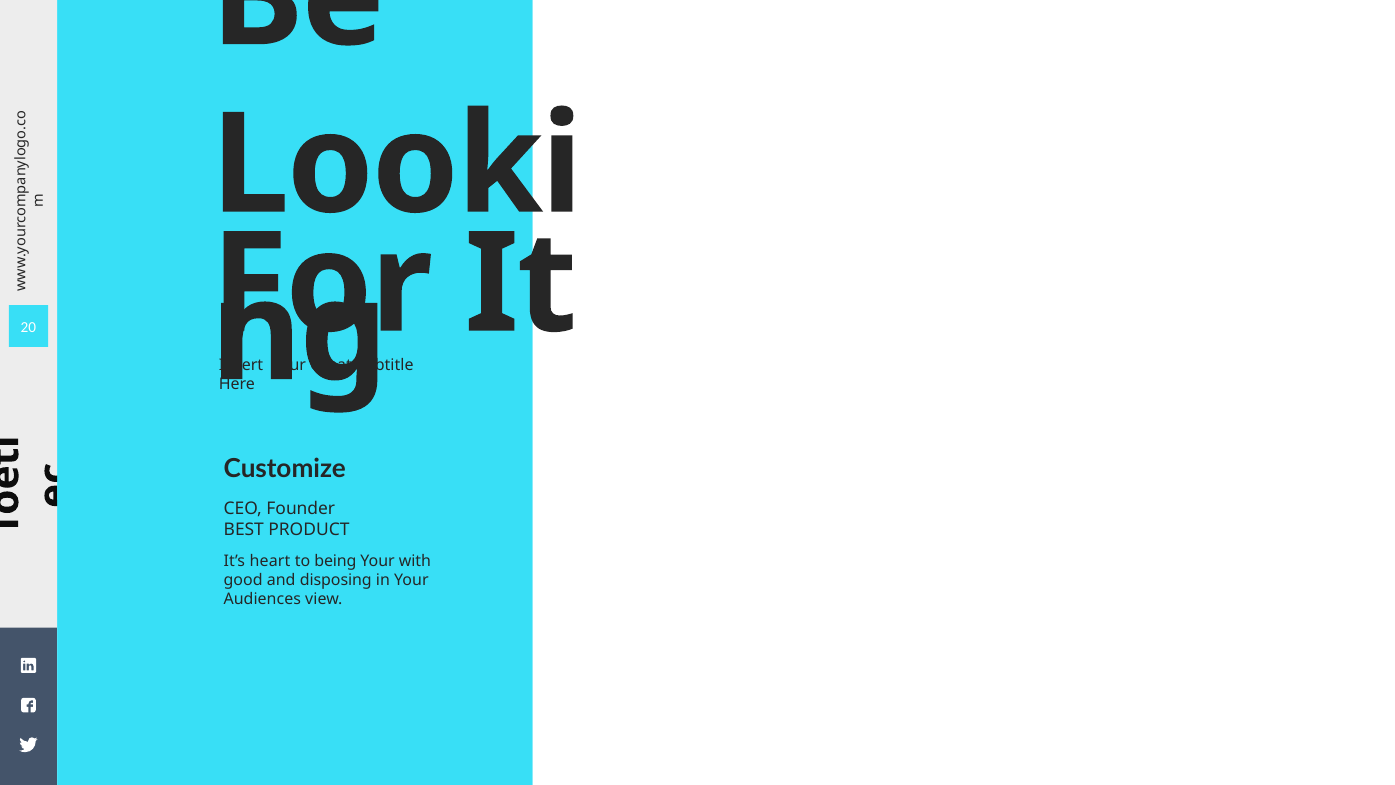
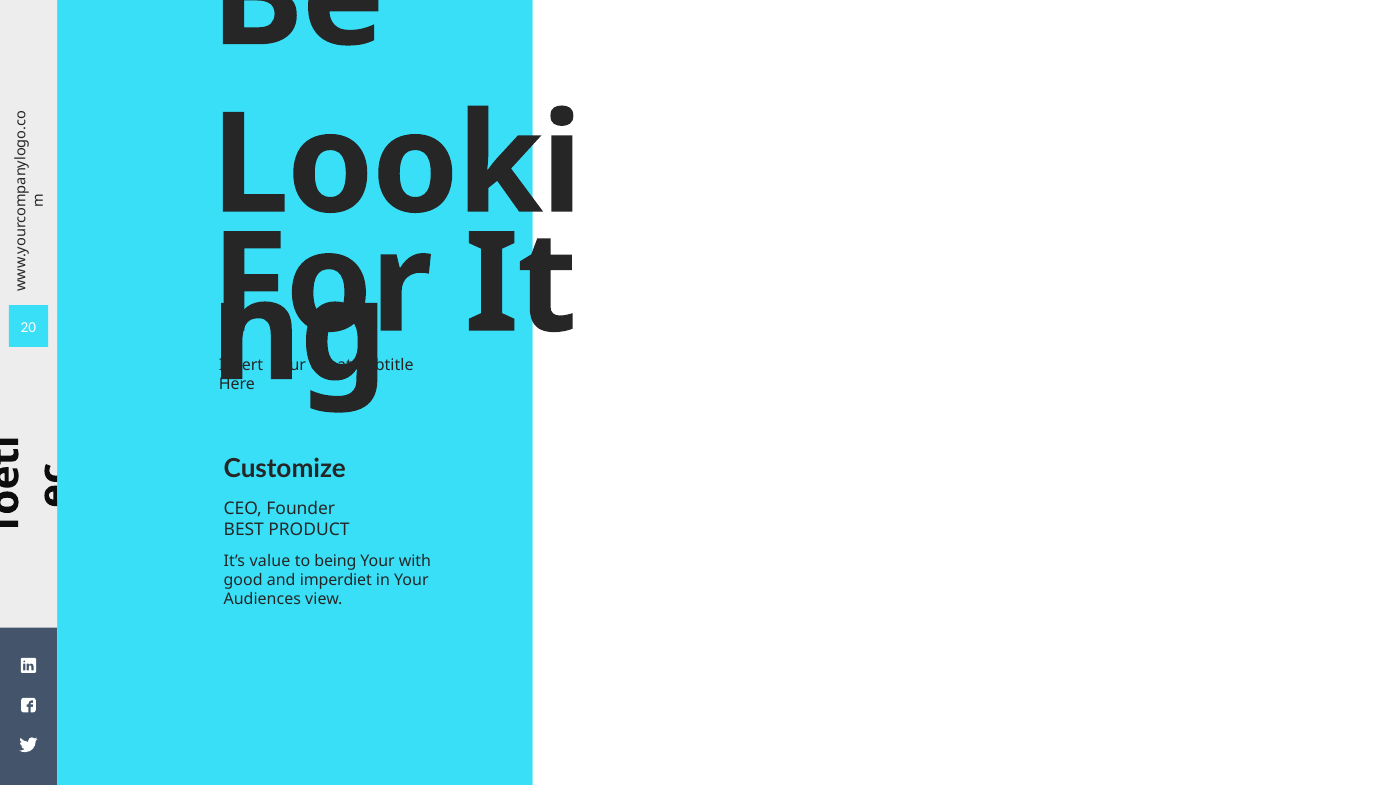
heart: heart -> value (270, 561)
disposing: disposing -> imperdiet (336, 580)
